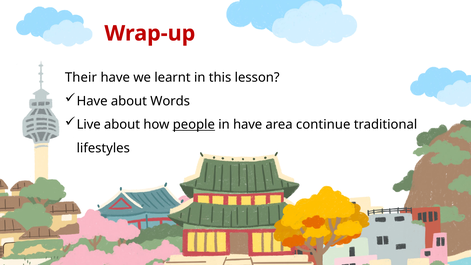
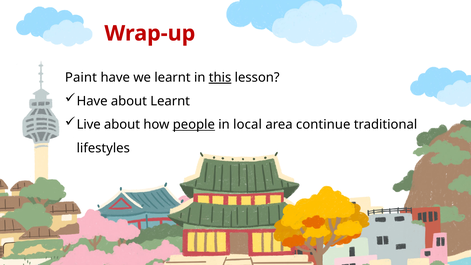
Their: Their -> Paint (81, 78)
this underline: none -> present (220, 78)
about Words: Words -> Learnt (170, 101)
in have: have -> local (248, 125)
